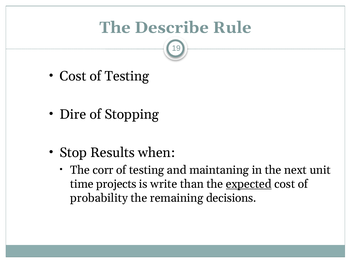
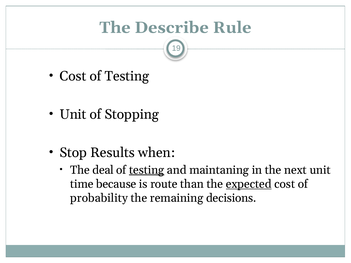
Dire: Dire -> Unit (73, 114)
corr: corr -> deal (103, 170)
testing underline: none -> present (147, 170)
projects: projects -> because (116, 184)
write: write -> route (164, 184)
